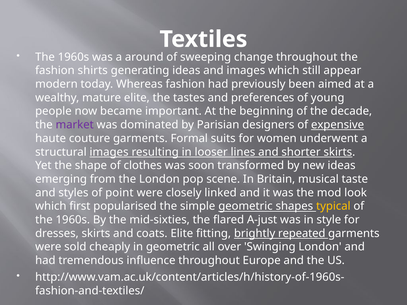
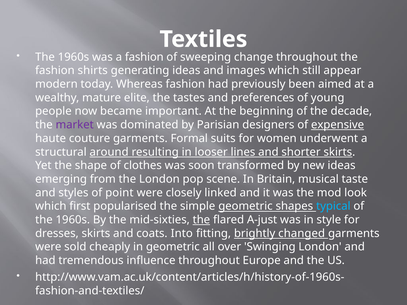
a around: around -> fashion (144, 57)
structural images: images -> around (109, 152)
typical colour: yellow -> light blue (333, 206)
the underline: none -> present (201, 220)
coats Elite: Elite -> Into (182, 233)
repeated: repeated -> changed (302, 233)
